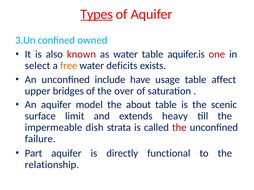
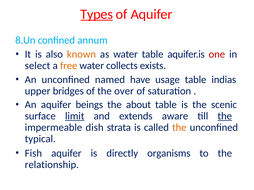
3.Un: 3.Un -> 8.Un (25, 40)
owned: owned -> annum (92, 40)
known colour: red -> orange (81, 54)
deficits: deficits -> collects (122, 66)
include: include -> named (110, 80)
affect: affect -> indias (224, 80)
model: model -> beings (89, 105)
limit underline: none -> present (75, 116)
heavy: heavy -> aware (175, 116)
the underline: none -> present (225, 116)
the colour: red -> orange (179, 128)
failure: failure -> typical (40, 139)
Part: Part -> Fish (33, 154)
functional: functional -> organisms (169, 154)
